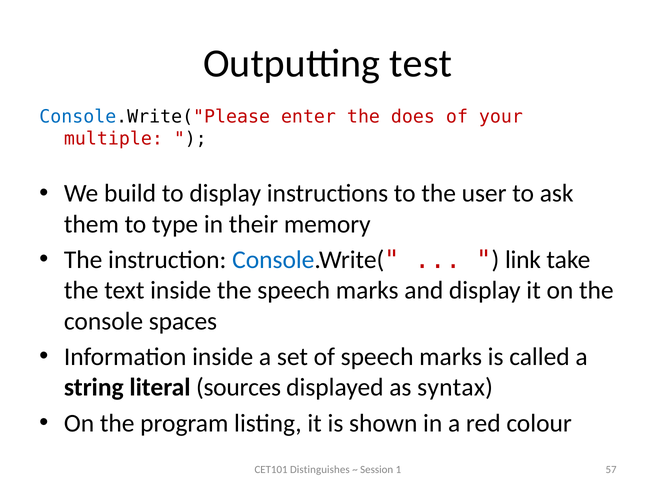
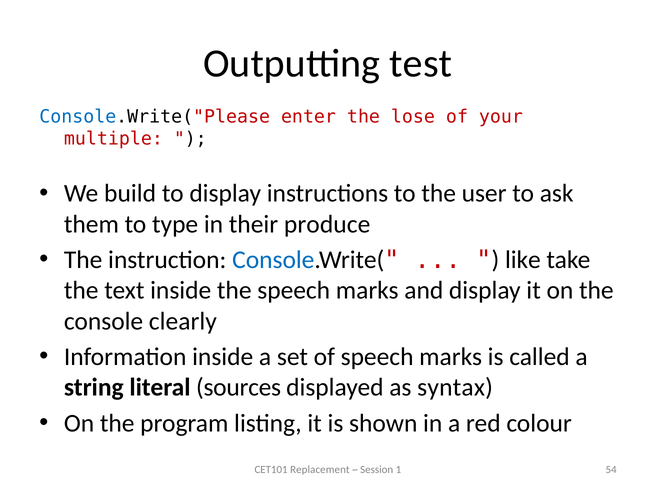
does: does -> lose (413, 117)
memory: memory -> produce (327, 224)
link: link -> like (523, 260)
spaces: spaces -> clearly (183, 321)
Distinguishes: Distinguishes -> Replacement (320, 470)
57: 57 -> 54 (611, 470)
